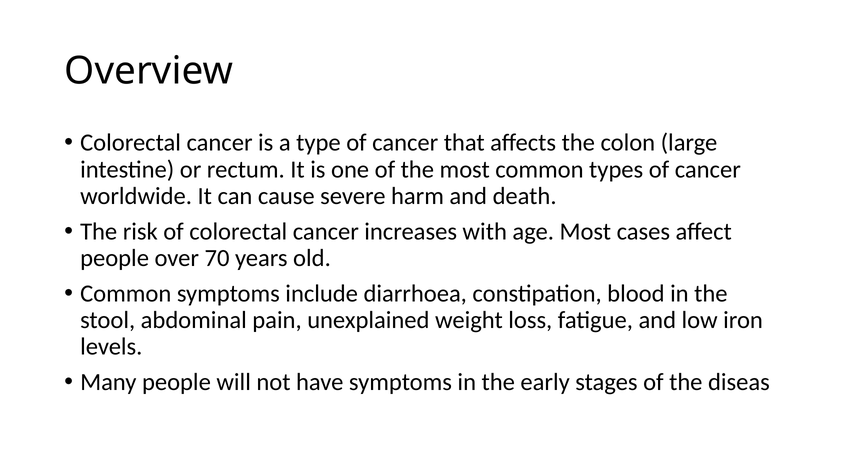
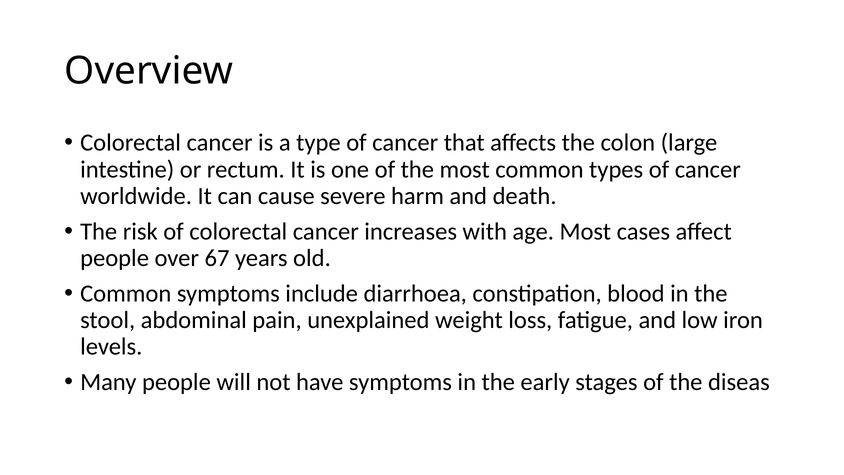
70: 70 -> 67 (217, 258)
